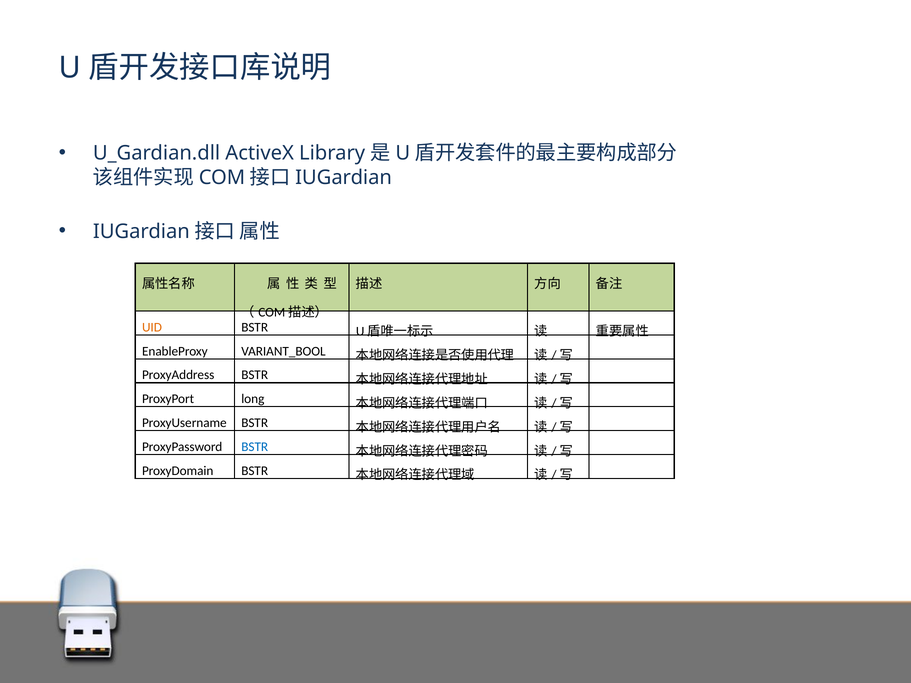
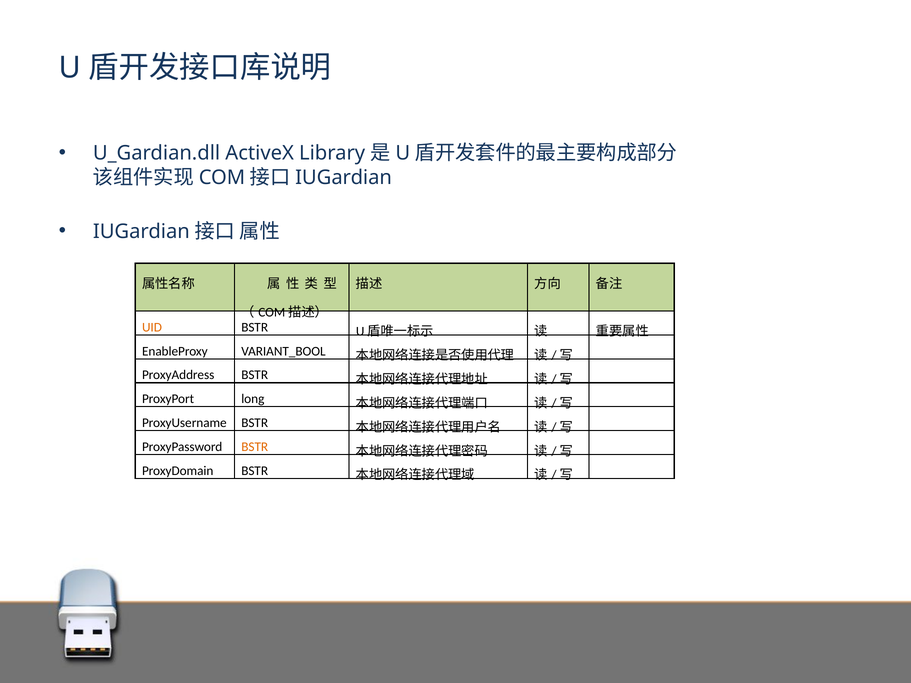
BSTR colour: blue -> orange (255, 447)
